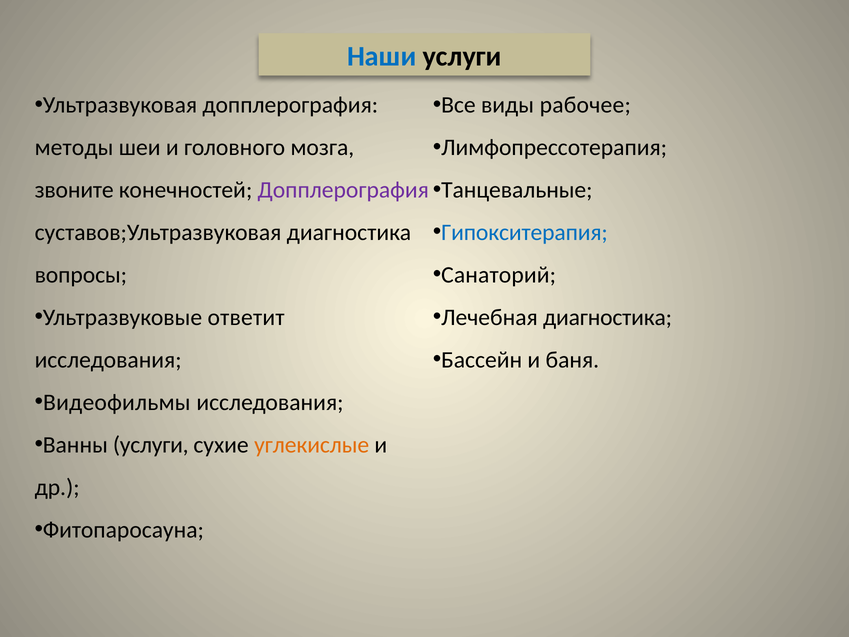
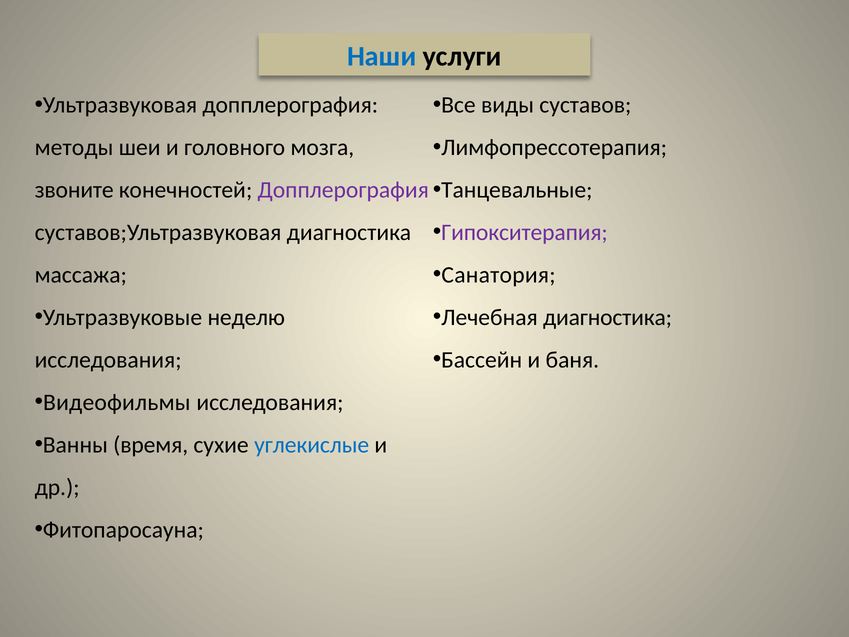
рабочее: рабочее -> суставов (585, 105)
Гипокситерапия colour: blue -> purple (524, 232)
Санаторий: Санаторий -> Санатория (499, 275)
вопросы: вопросы -> массажа (81, 275)
ответит: ответит -> неделю (246, 317)
Ванны услуги: услуги -> время (151, 445)
углекислые colour: orange -> blue (312, 445)
